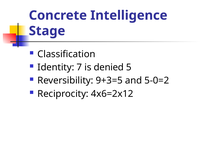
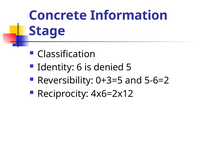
Intelligence: Intelligence -> Information (129, 15)
7: 7 -> 6 (79, 67)
9+3=5: 9+3=5 -> 0+3=5 (109, 81)
5-0=2: 5-0=2 -> 5-6=2 (157, 81)
